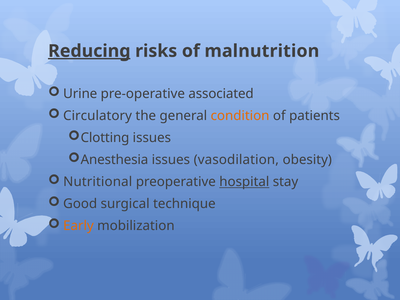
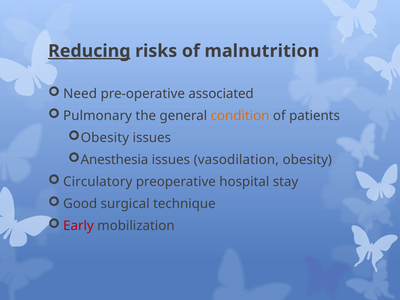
Urine: Urine -> Need (80, 94)
Circulatory: Circulatory -> Pulmonary (98, 116)
Clotting: Clotting -> Obesity (105, 138)
Nutritional: Nutritional -> Circulatory (98, 182)
hospital underline: present -> none (244, 182)
Early colour: orange -> red (78, 226)
